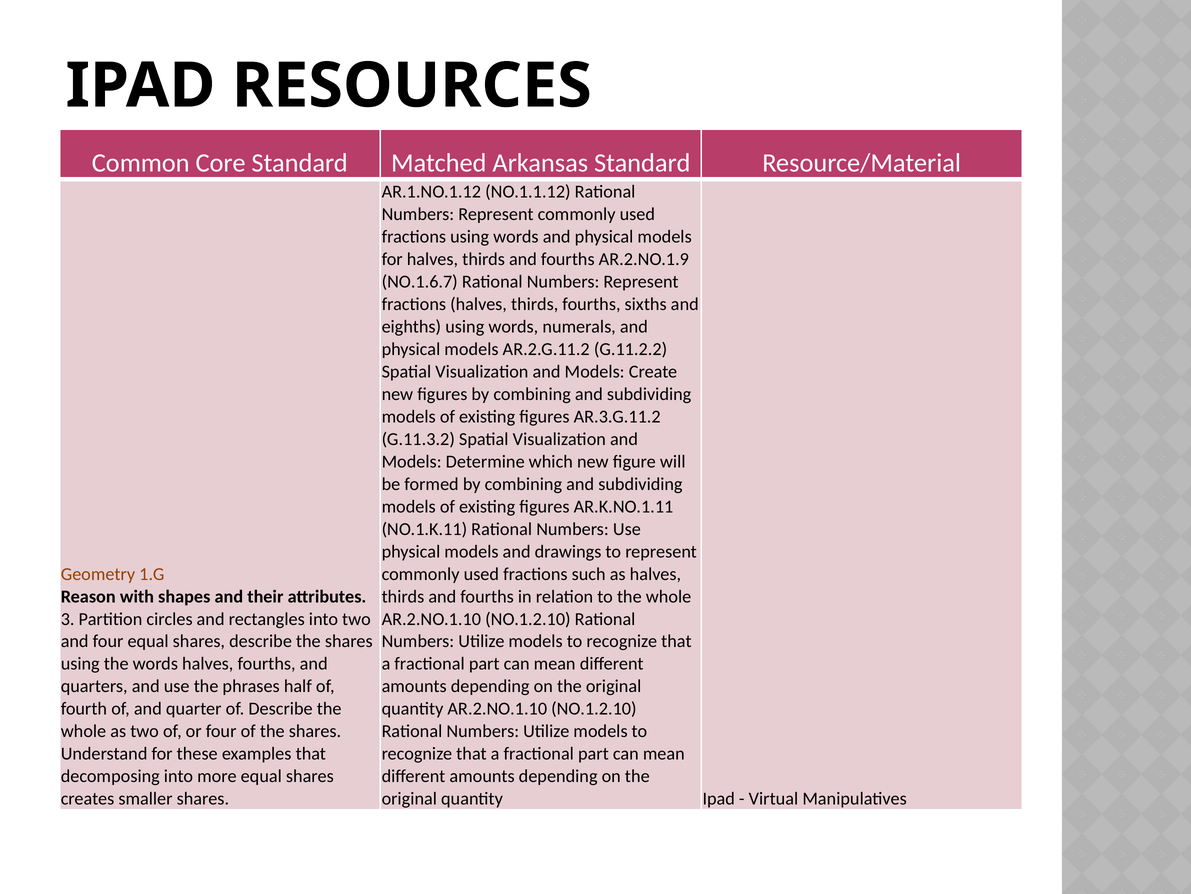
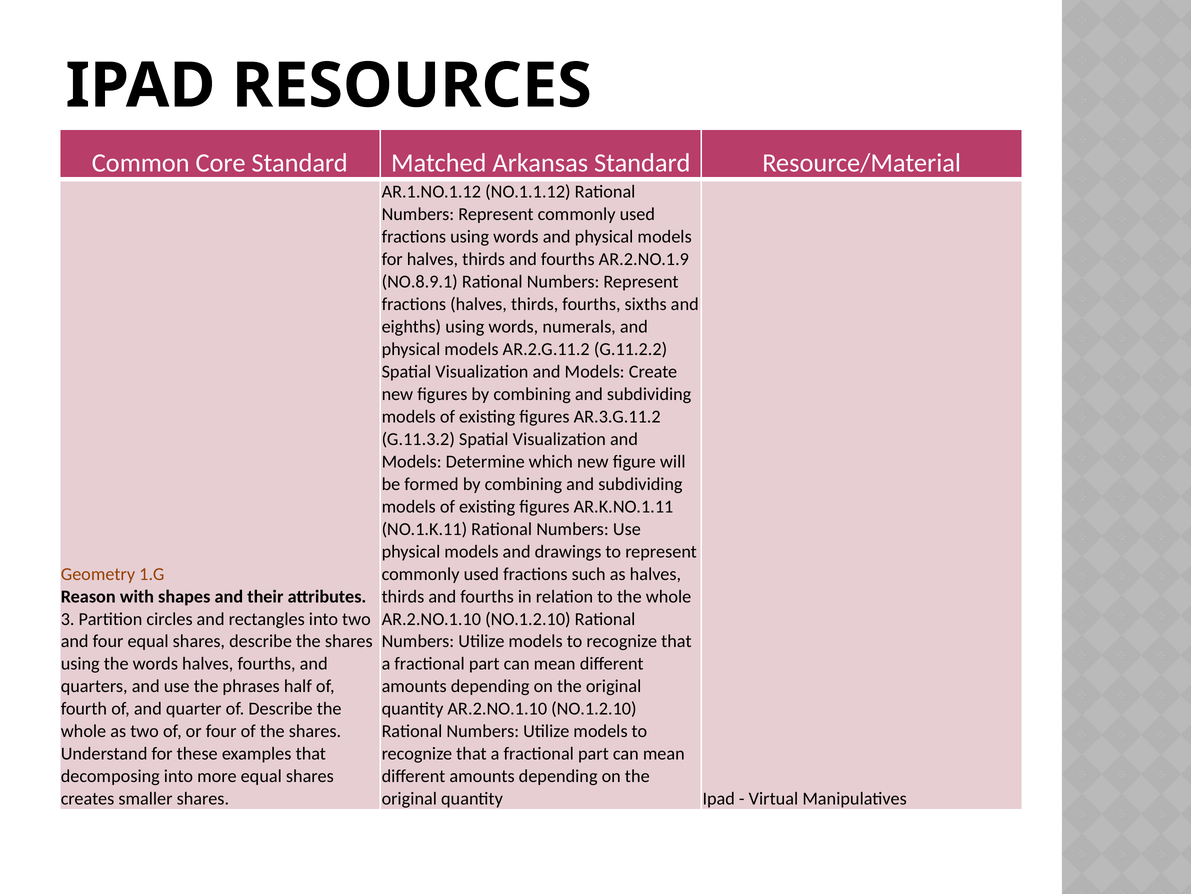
NO.1.6.7: NO.1.6.7 -> NO.8.9.1 (420, 282)
